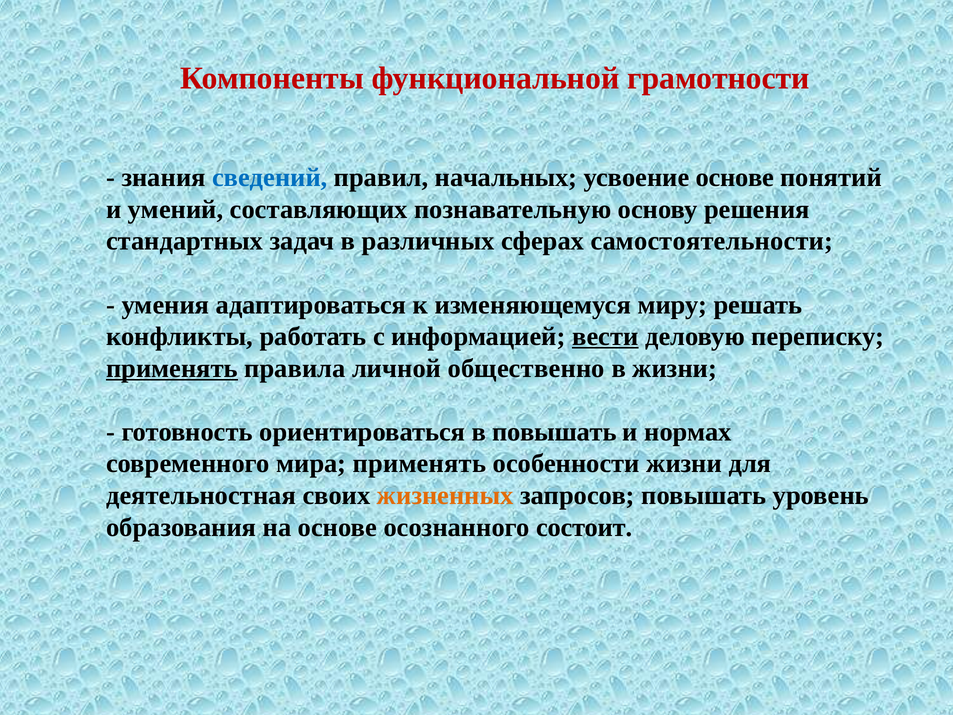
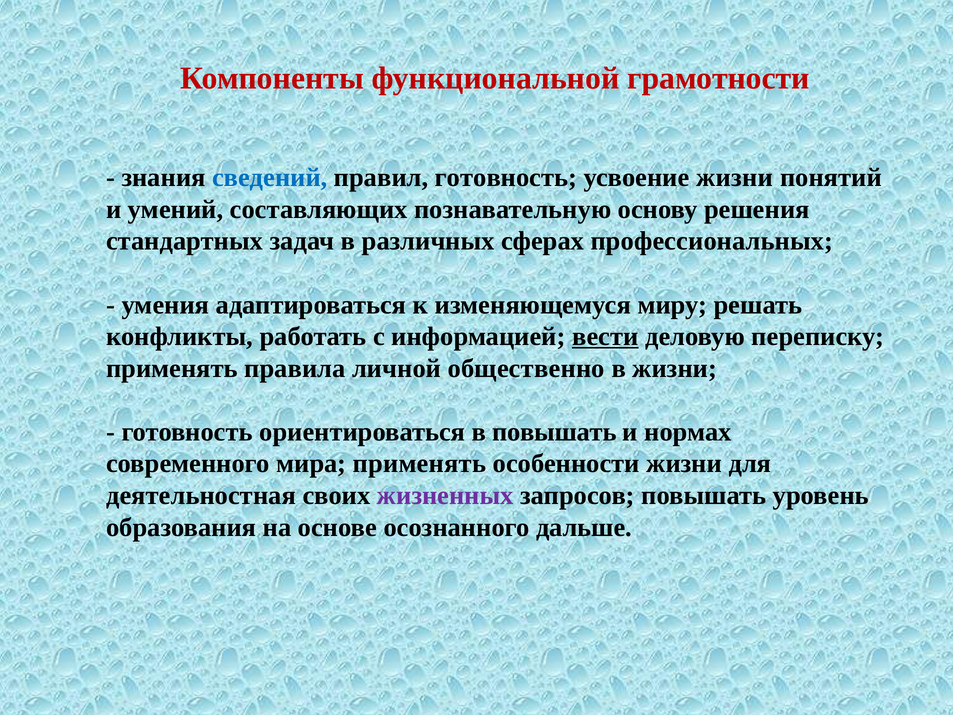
правил начальных: начальных -> готовность (506, 178)
усвоение основе: основе -> жизни (735, 178)
самостоятельности: самостоятельности -> профессиональных (712, 241)
применять underline: present -> none (172, 368)
жизненных colour: orange -> purple (445, 495)
состоит: состоит -> дальше (584, 527)
